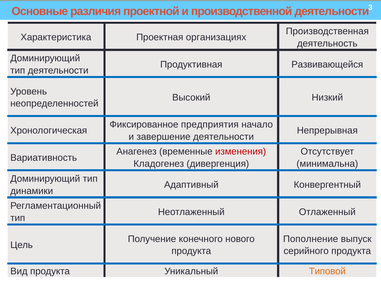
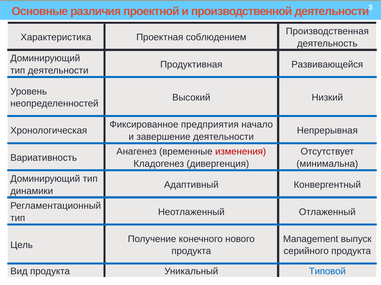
организациях: организациях -> соблюдением (216, 37)
Пополнение: Пополнение -> Management (311, 239)
Типовой colour: orange -> blue (327, 272)
